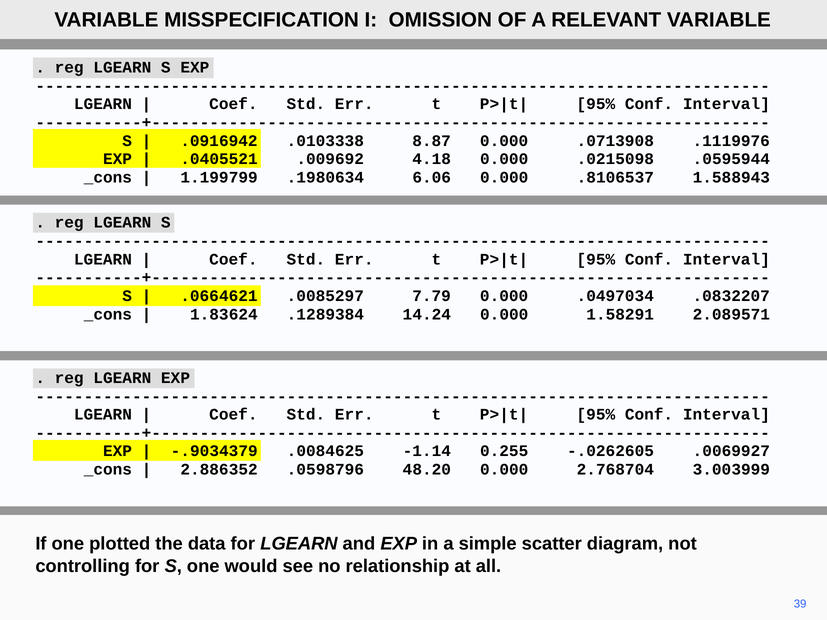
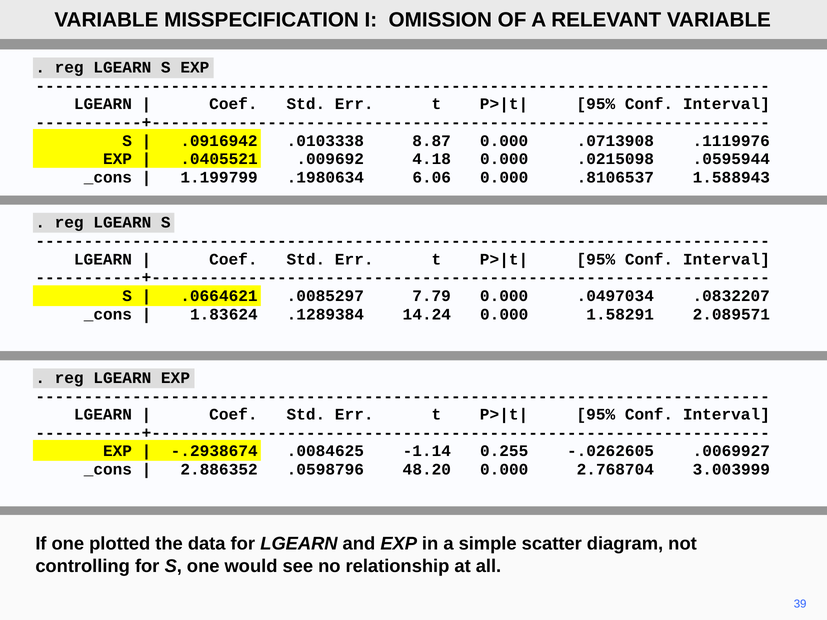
-.9034379: -.9034379 -> -.2938674 (214, 451)
